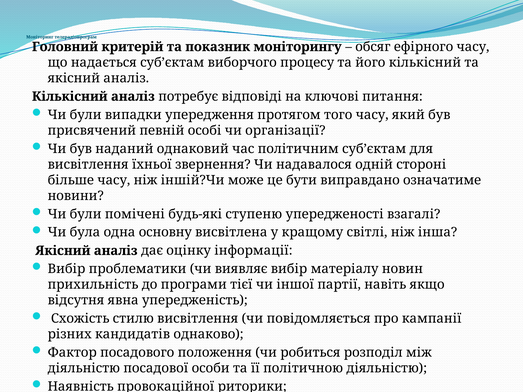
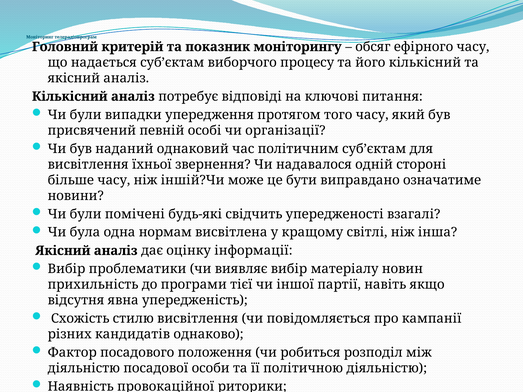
ступеню: ступеню -> свідчить (254, 214)
основну: основну -> нормам (165, 232)
